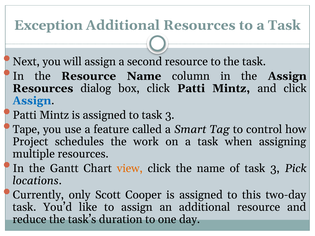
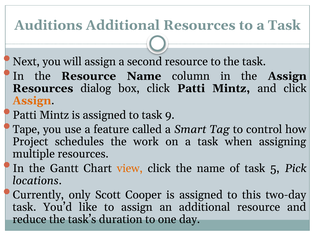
Exception: Exception -> Auditions (48, 25)
Assign colour: blue -> orange (32, 101)
to task 3: 3 -> 9 (170, 115)
of task 3: 3 -> 5 (275, 168)
